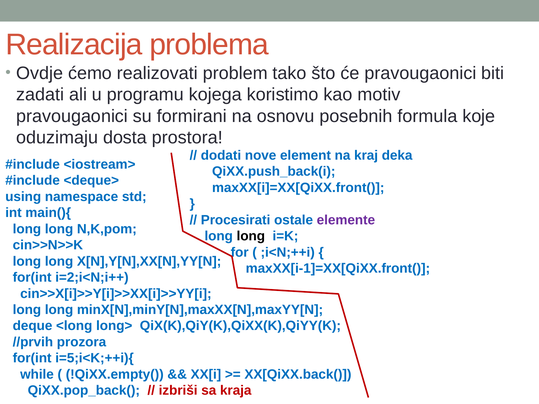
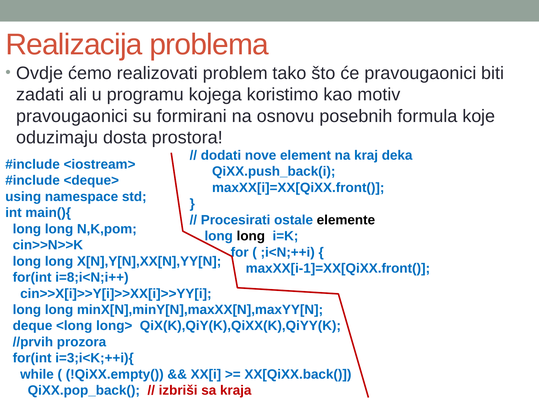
elemente colour: purple -> black (346, 220)
i=2;i<N;i++: i=2;i<N;i++ -> i=8;i<N;i++ (92, 278)
i=5;i<K;++i){: i=5;i<K;++i){ -> i=3;i<K;++i){ (95, 358)
